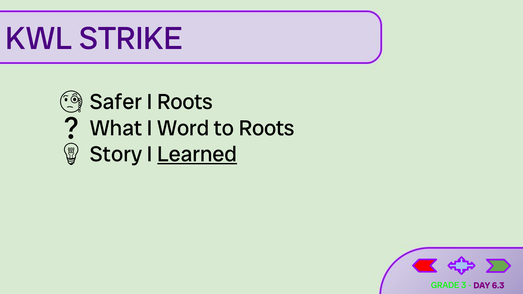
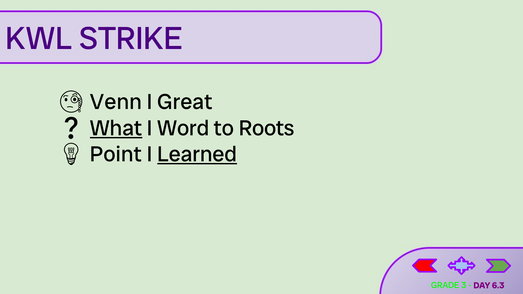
Safer: Safer -> Venn (116, 102)
I Roots: Roots -> Great (185, 102)
What underline: none -> present (116, 128)
Story: Story -> Point (116, 154)
